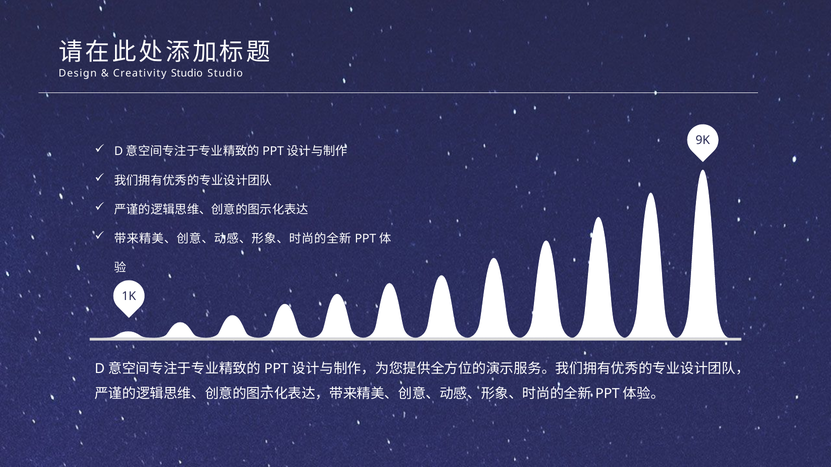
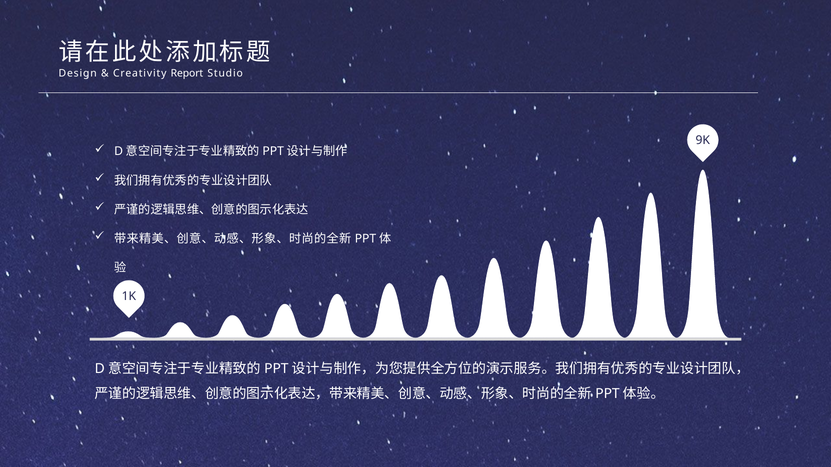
Creativity Studio: Studio -> Report (187, 73)
